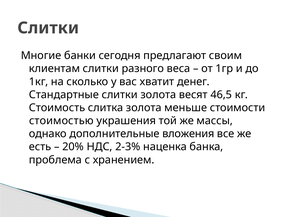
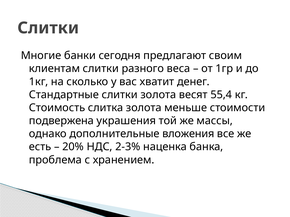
46,5: 46,5 -> 55,4 (221, 95)
стоимостью: стоимостью -> подвержена (61, 121)
